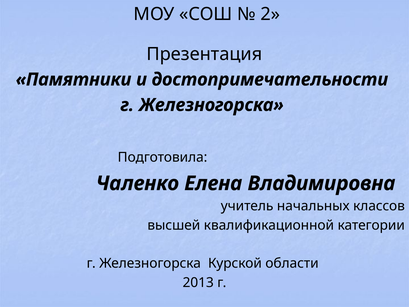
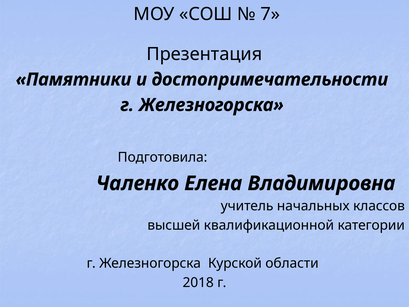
2: 2 -> 7 (270, 14)
2013: 2013 -> 2018 (198, 282)
